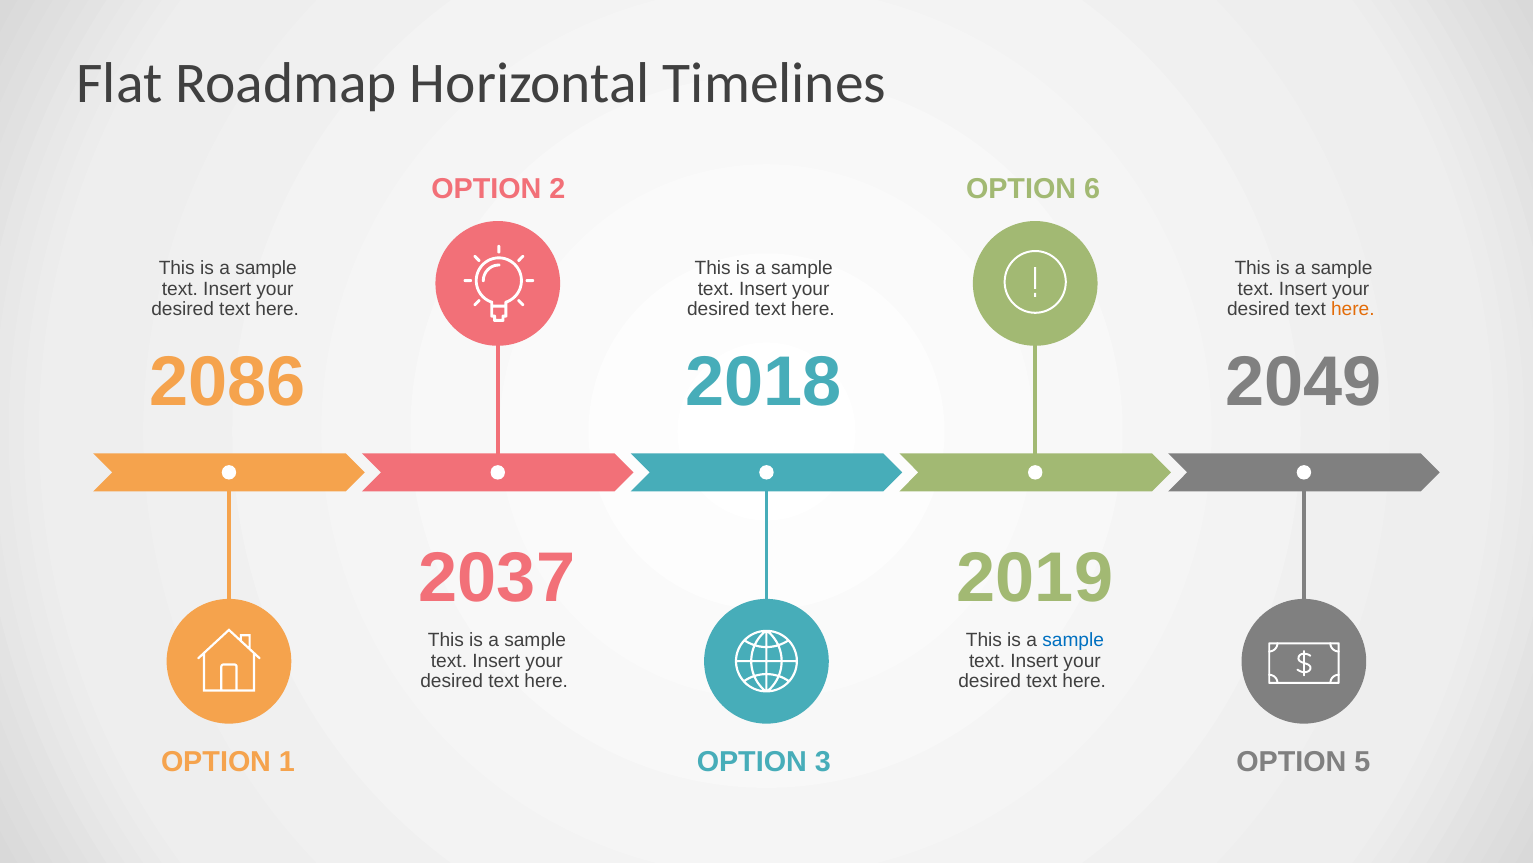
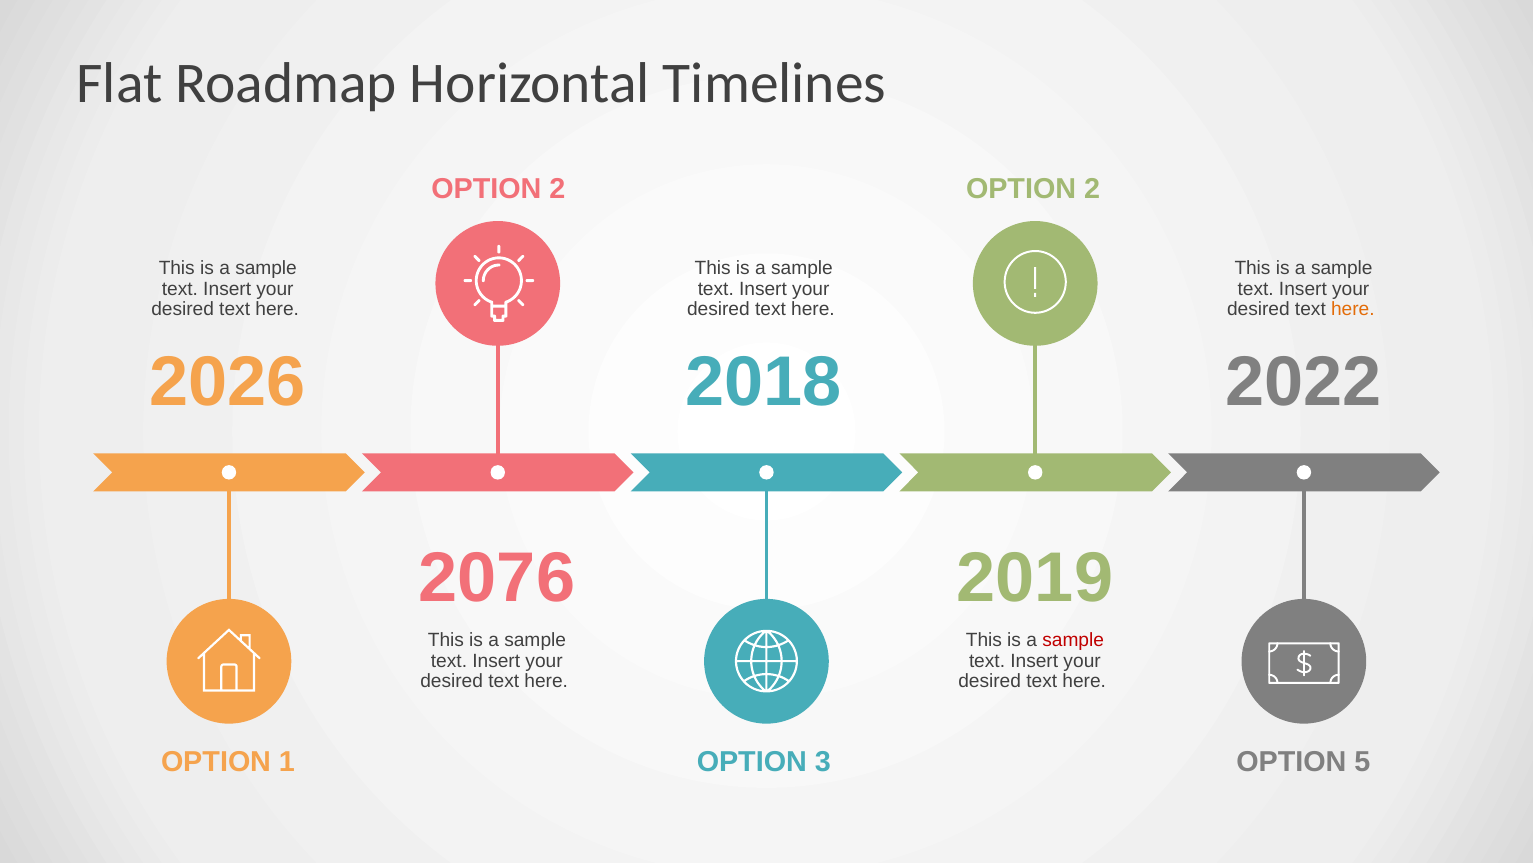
6: 6 -> 2 (1092, 189)
2086: 2086 -> 2026 (228, 382)
2049: 2049 -> 2022 (1304, 382)
2037: 2037 -> 2076 (497, 578)
sample colour: blue -> red (1073, 640)
